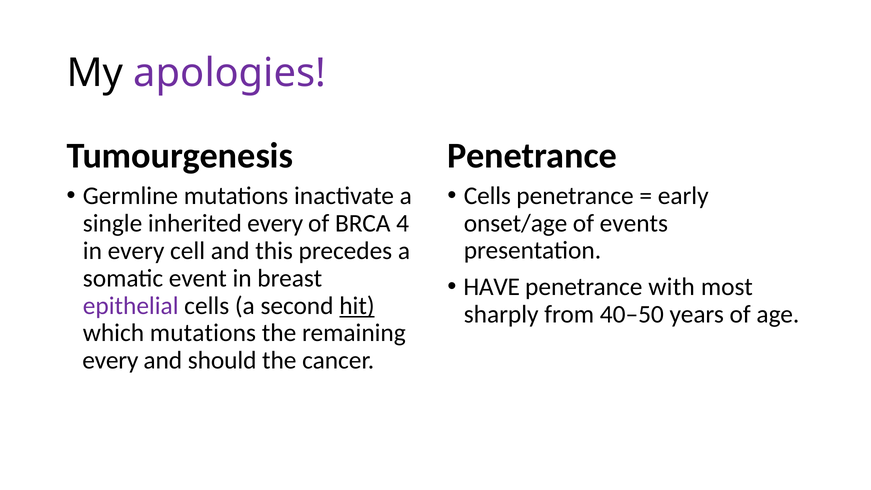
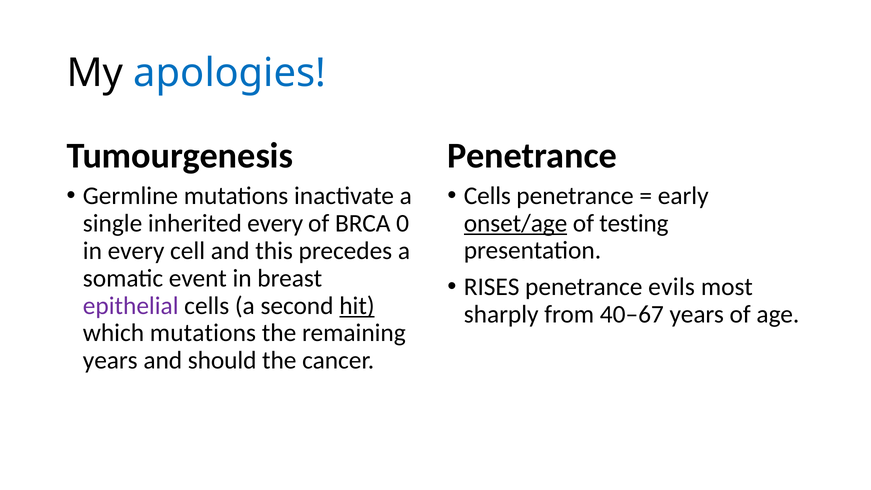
apologies colour: purple -> blue (230, 73)
onset/age underline: none -> present (516, 223)
events: events -> testing (634, 223)
4: 4 -> 0 (403, 223)
HAVE: HAVE -> RISES (492, 287)
with: with -> evils (672, 287)
40–50: 40–50 -> 40–67 (632, 314)
every: every -> years (110, 360)
